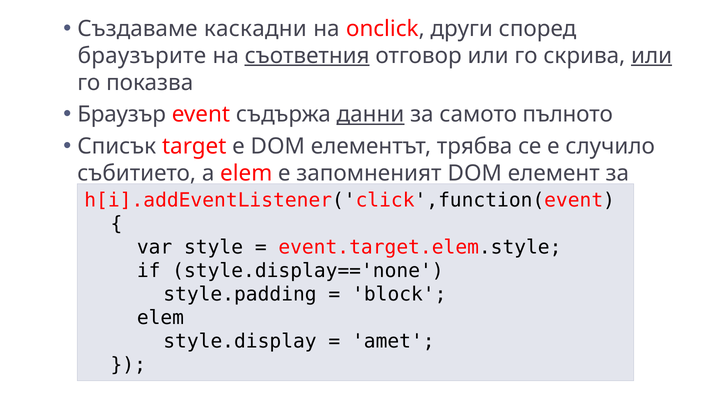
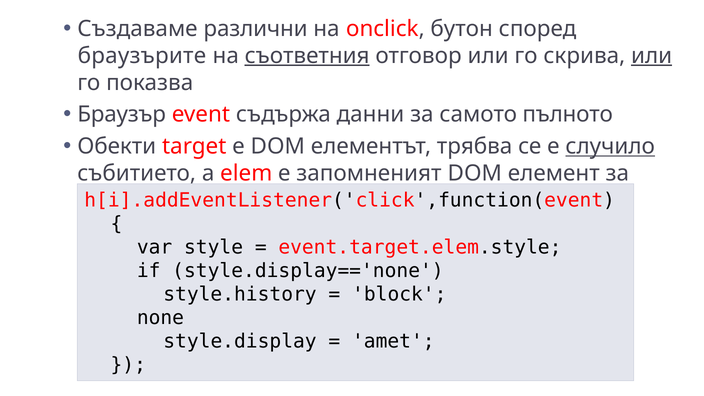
каскадни: каскадни -> различни (256, 29)
други: други -> бутон (462, 29)
данни underline: present -> none (370, 115)
Списък: Списък -> Обекти (117, 146)
случило underline: none -> present (610, 146)
style.padding: style.padding -> style.history (240, 294)
elem: elem -> none (160, 318)
